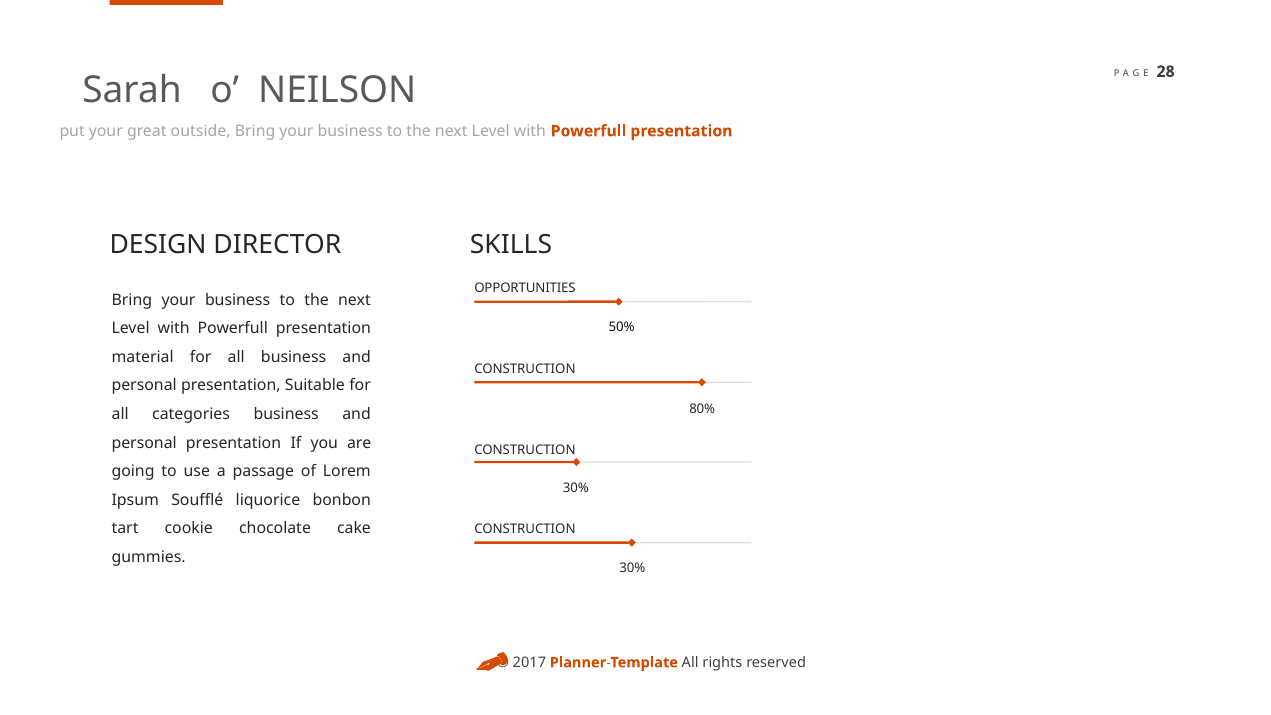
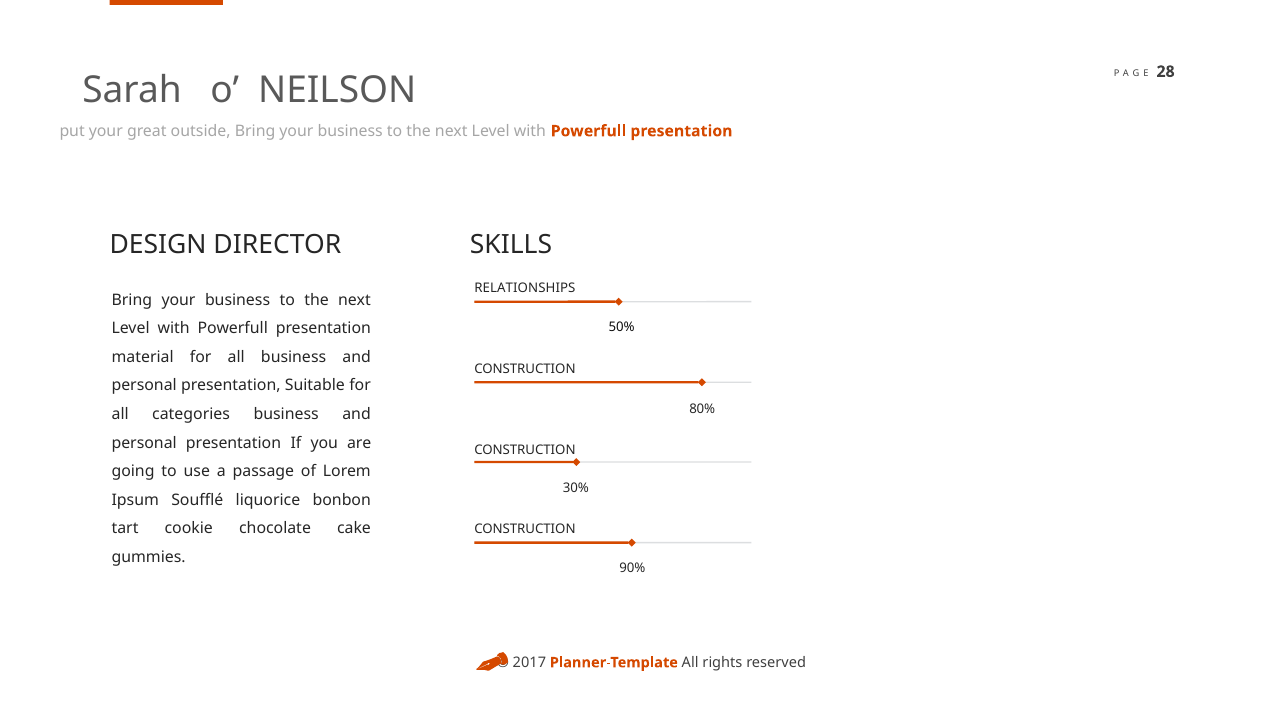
OPPORTUNITIES: OPPORTUNITIES -> RELATIONSHIPS (525, 289)
30%: 30% -> 90% (632, 568)
